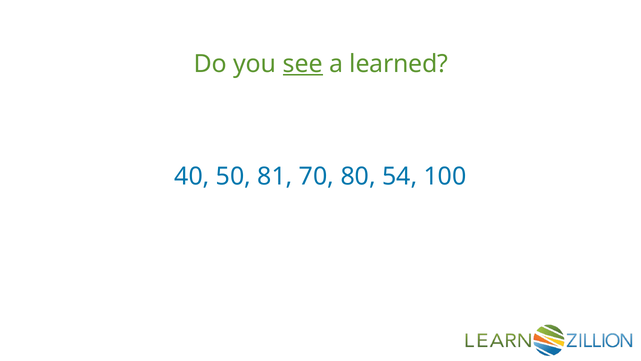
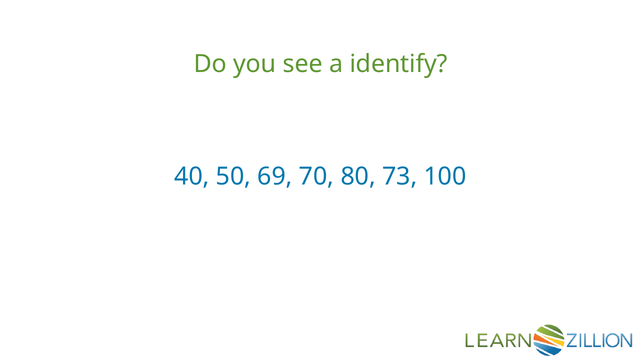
see underline: present -> none (303, 64)
learned: learned -> identify (399, 64)
81: 81 -> 69 (275, 176)
54: 54 -> 73 (400, 176)
